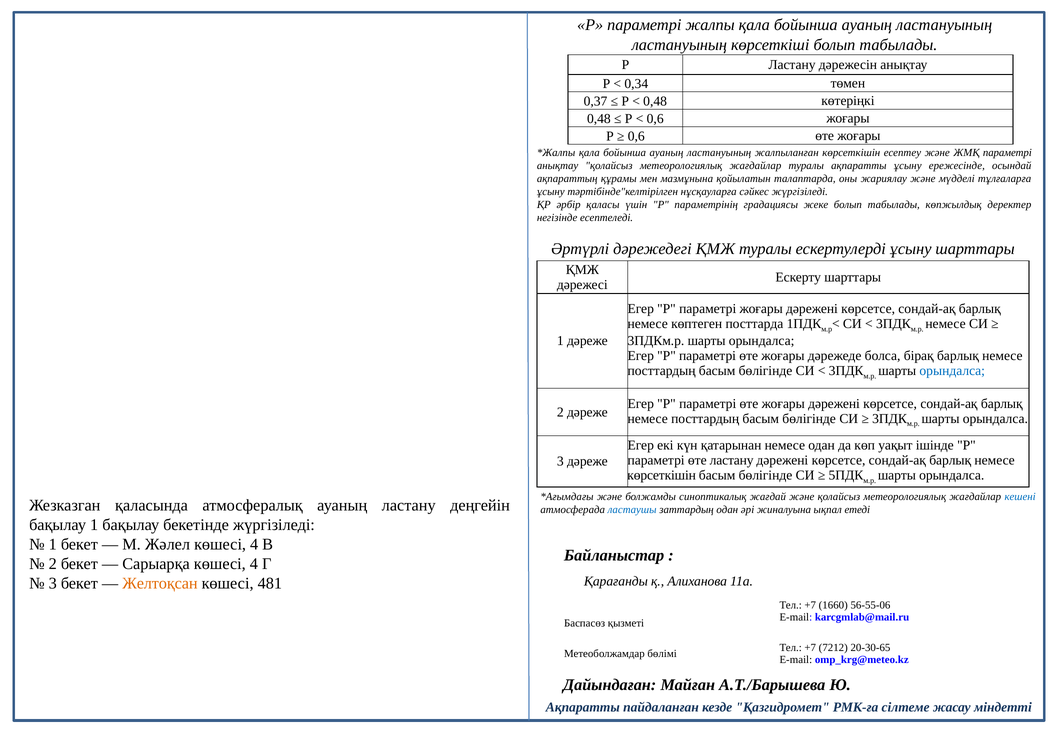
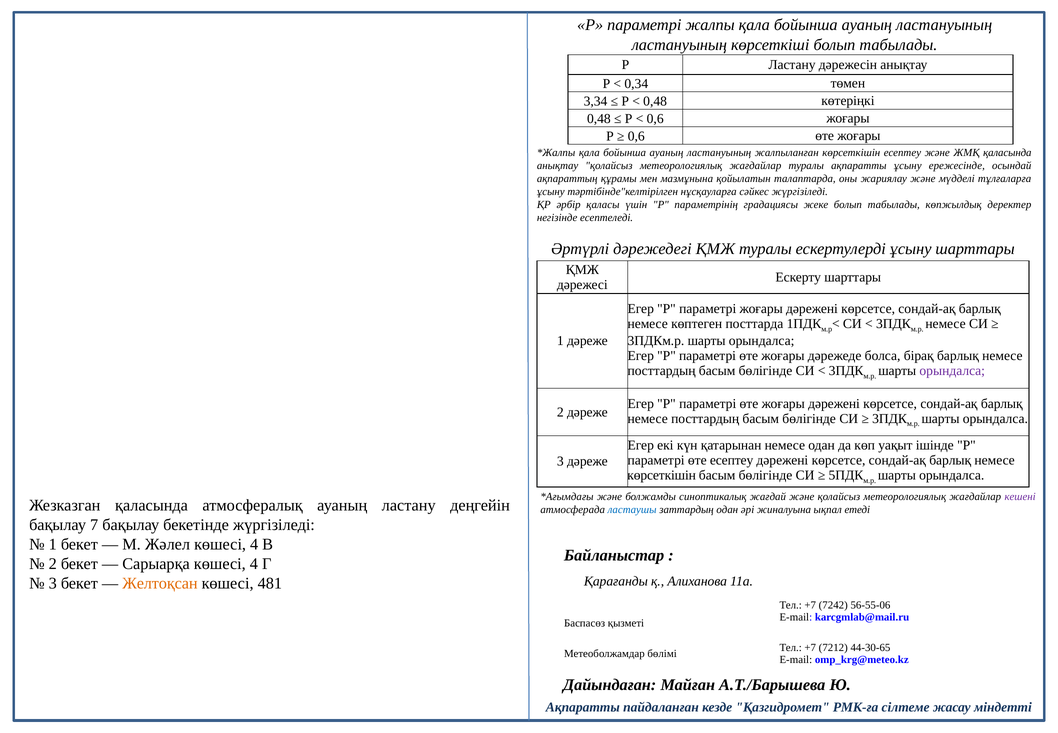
0,37: 0,37 -> 3,34 (596, 101)
ЖМҚ параметрі: параметрі -> қаласында (1007, 153)
орындалса colour: blue -> purple (952, 371)
өте ластану: ластану -> есептеу (732, 460)
кешені colour: blue -> purple (1020, 496)
бақылау 1: 1 -> 7 (94, 524)
1660: 1660 -> 7242 (833, 605)
20-30-65: 20-30-65 -> 44-30-65 (870, 647)
